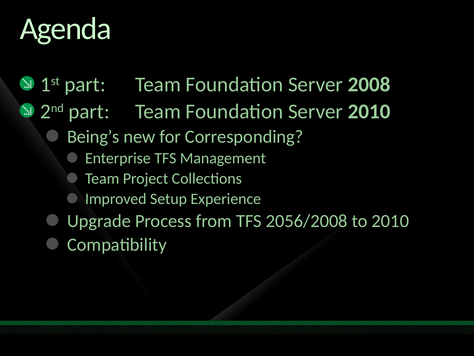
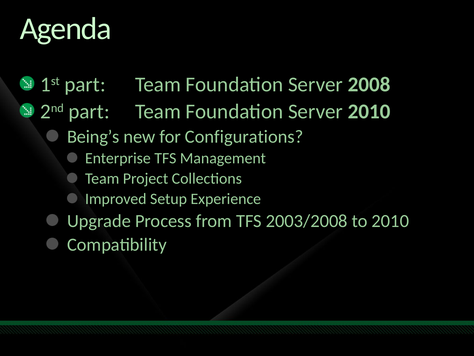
Corresponding: Corresponding -> Configurations (244, 137)
2056/2008: 2056/2008 -> 2003/2008 (307, 221)
